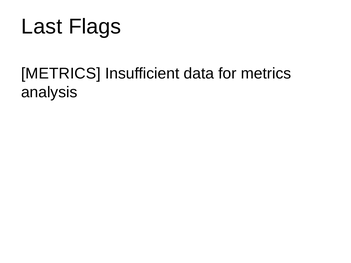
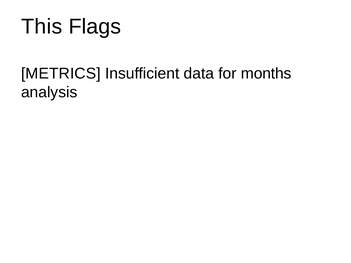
Last: Last -> This (42, 27)
for metrics: metrics -> months (266, 74)
